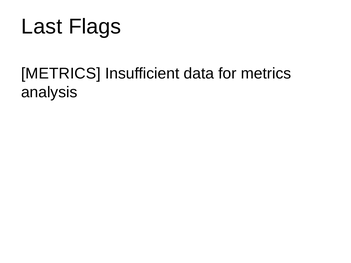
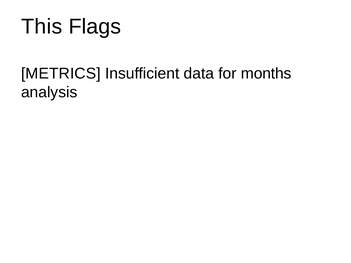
Last: Last -> This (42, 27)
for metrics: metrics -> months (266, 74)
